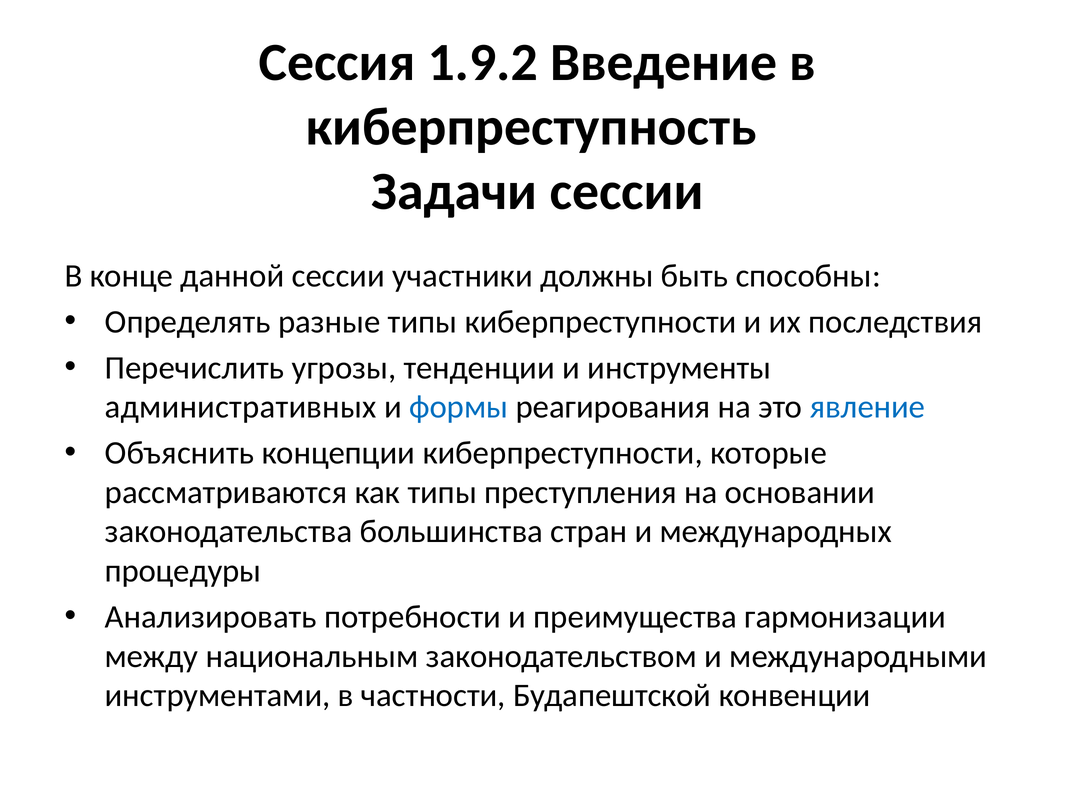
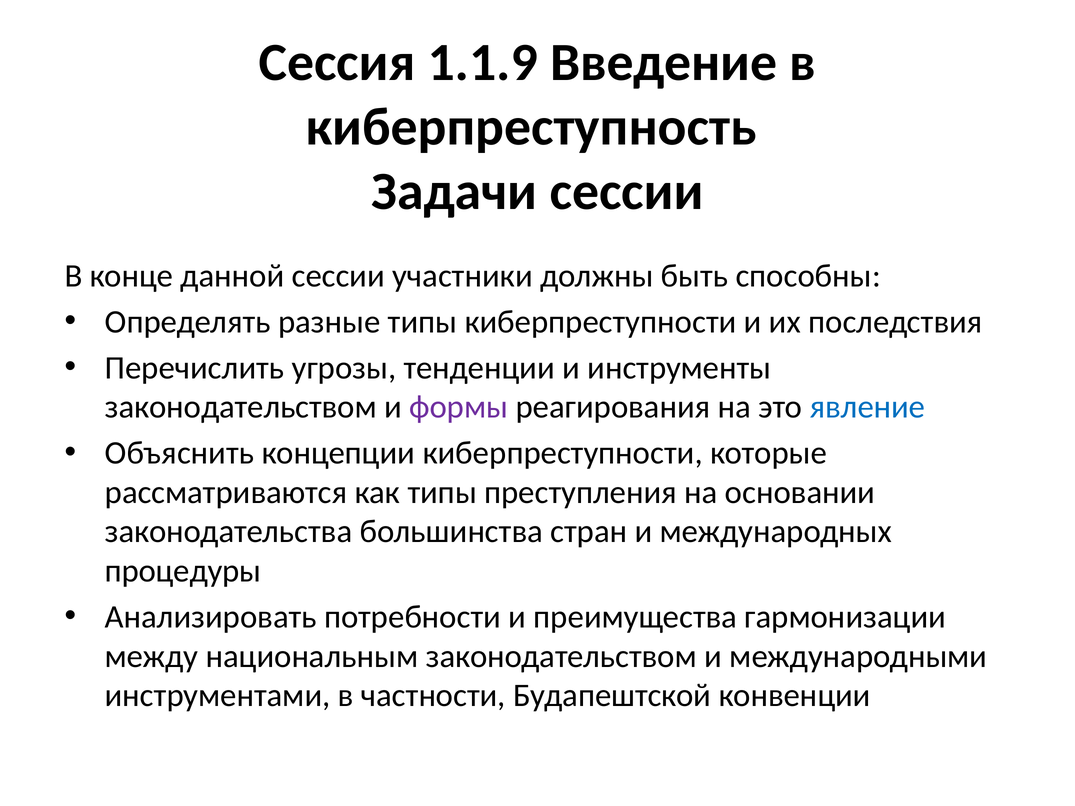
1.9.2: 1.9.2 -> 1.1.9 (483, 62)
административных: административных -> законодательством (241, 407)
формы colour: blue -> purple (459, 407)
